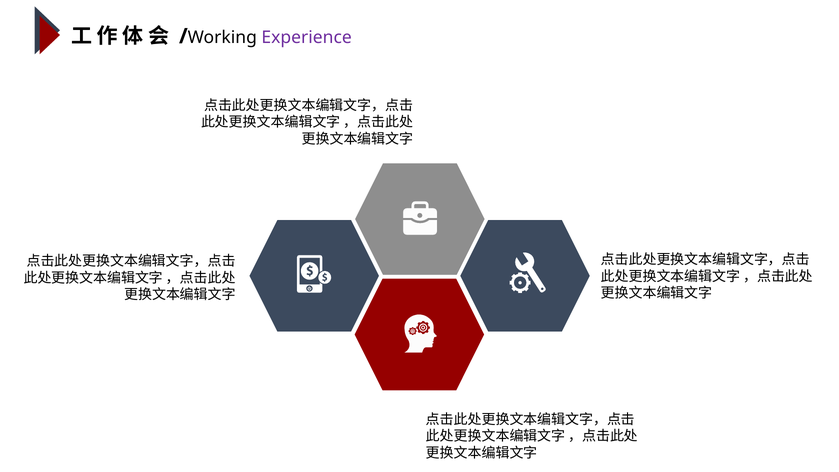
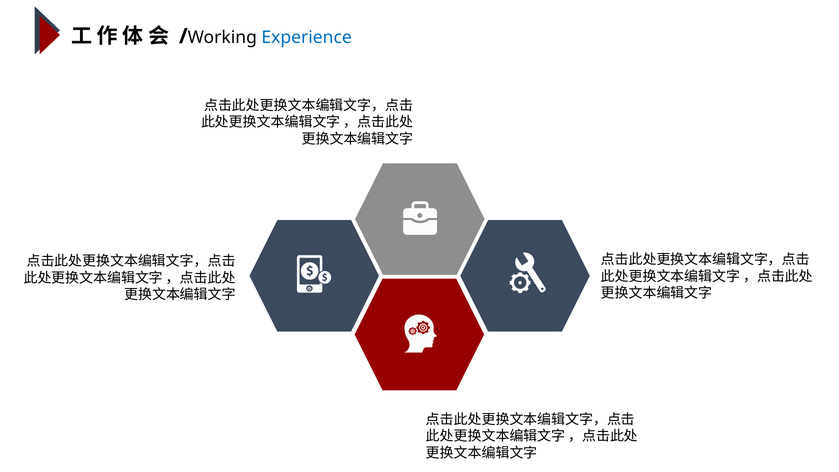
Experience colour: purple -> blue (307, 37)
